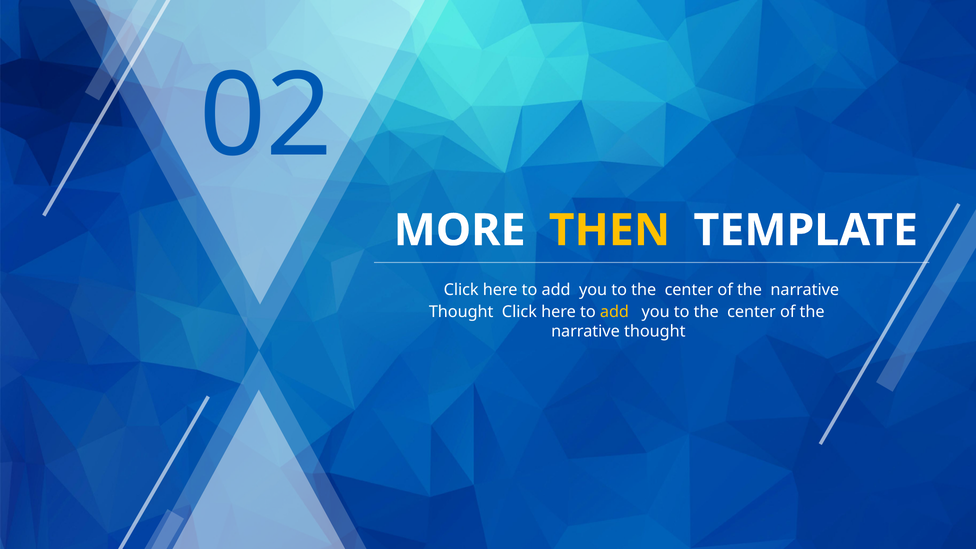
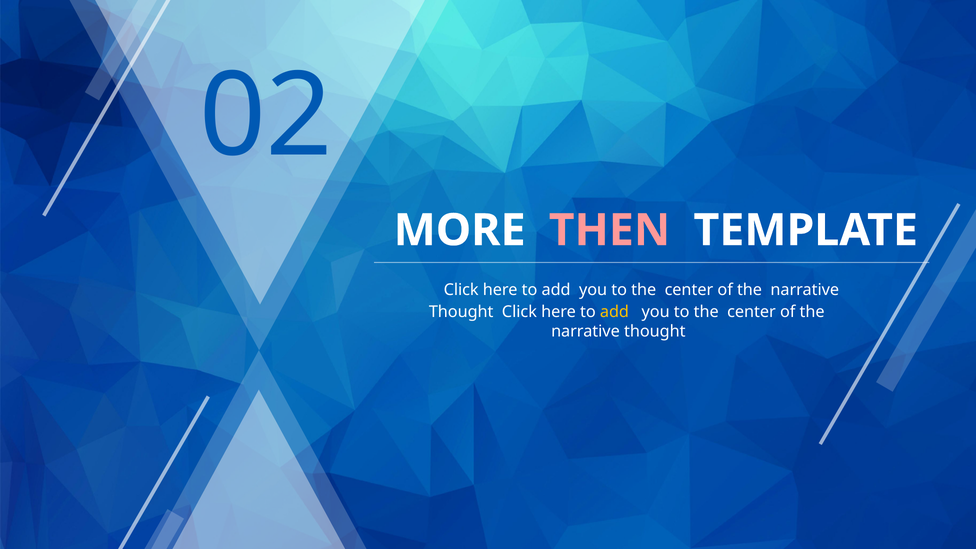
THEN colour: yellow -> pink (610, 230)
